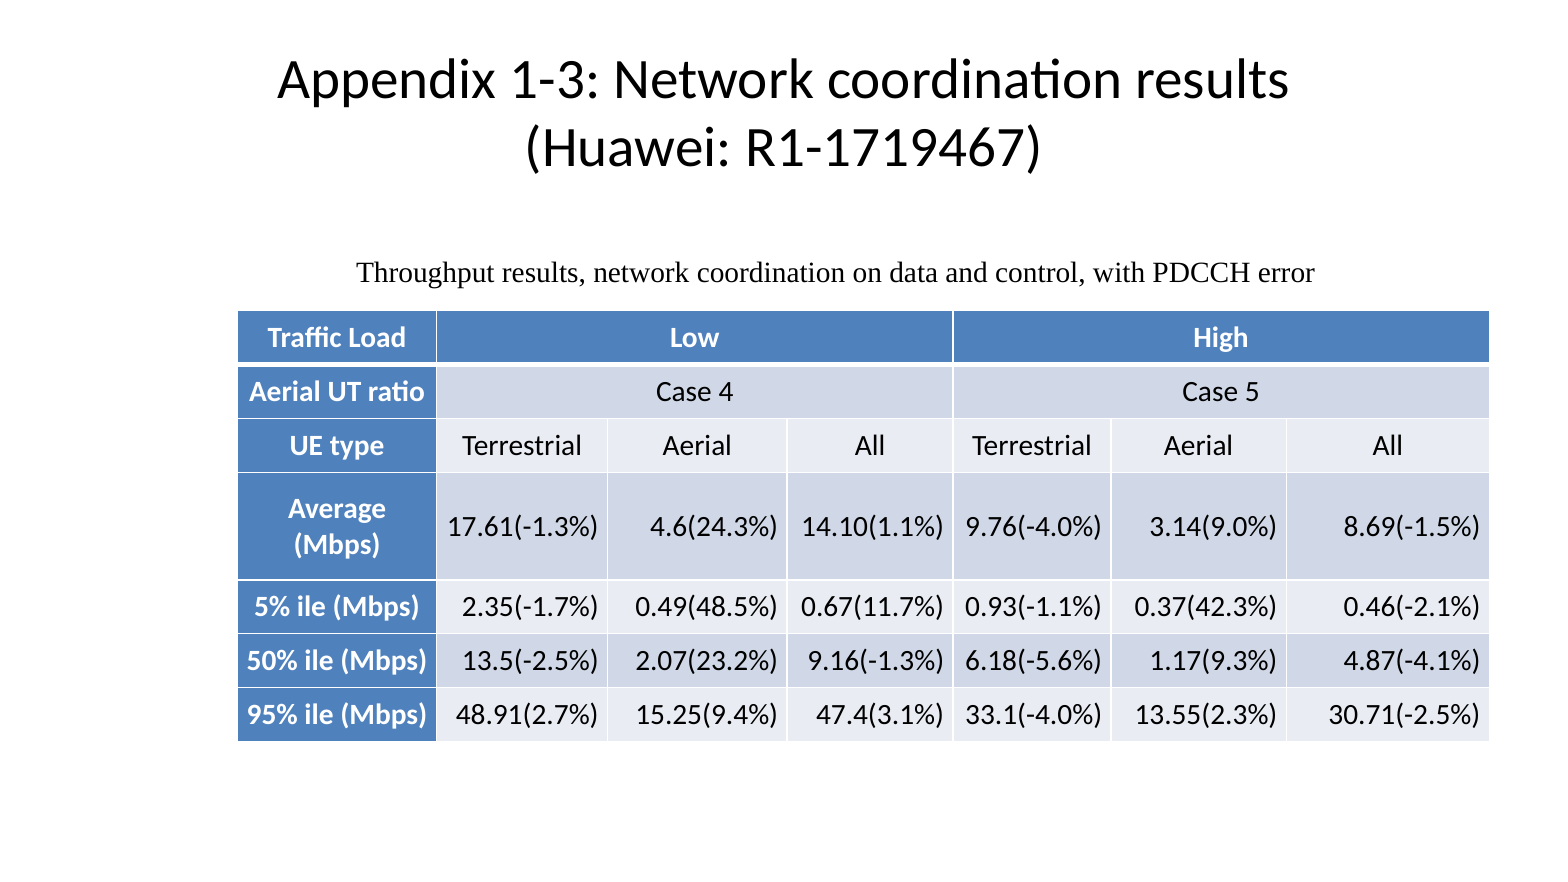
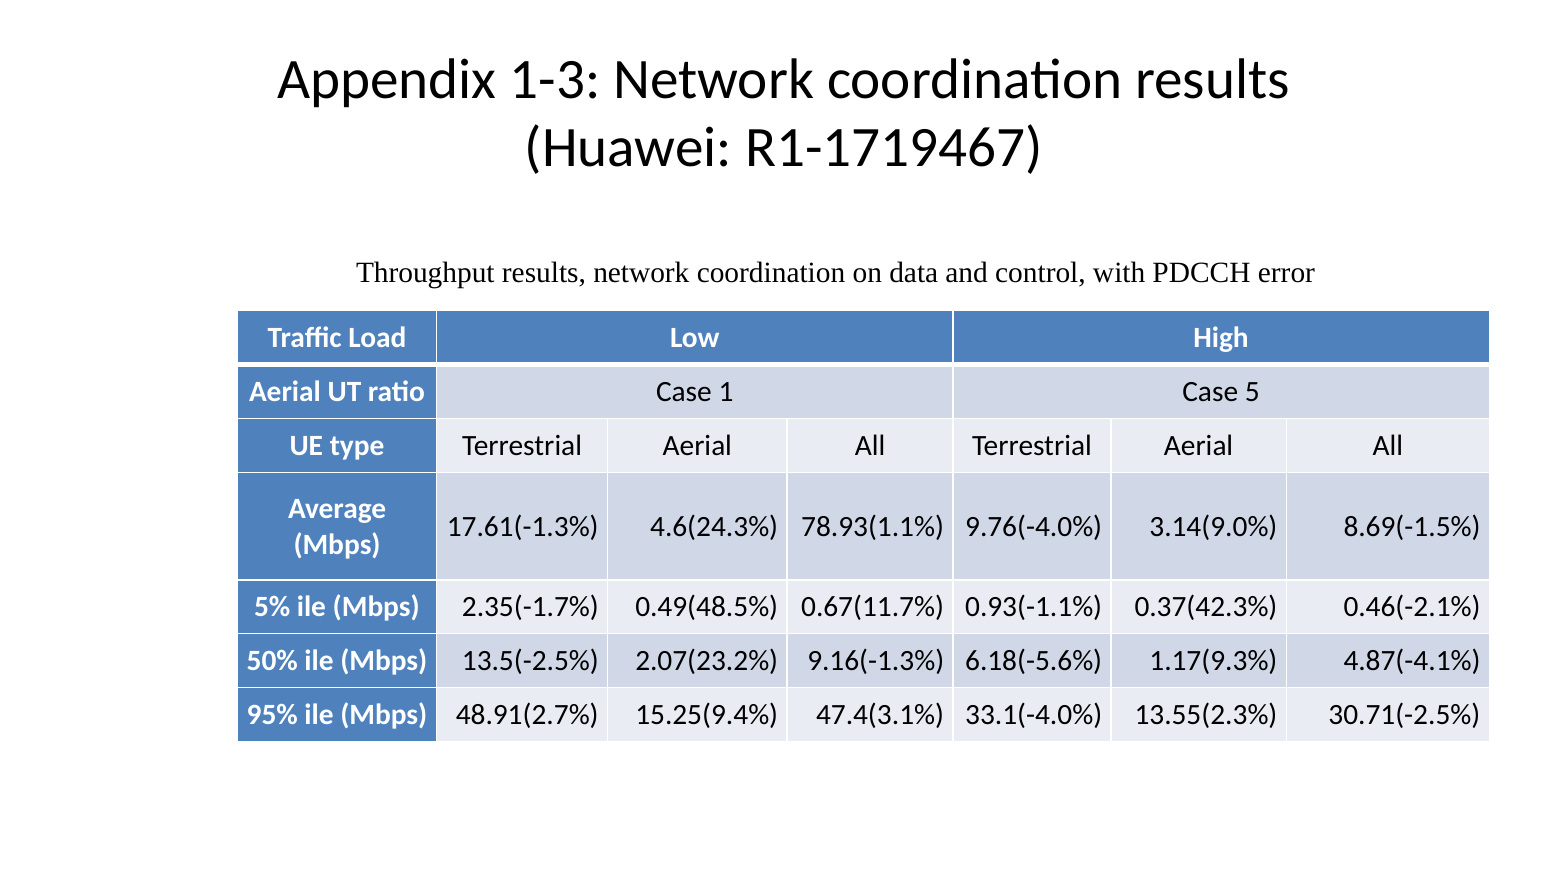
4: 4 -> 1 (726, 392)
14.10(1.1%: 14.10(1.1% -> 78.93(1.1% (873, 526)
